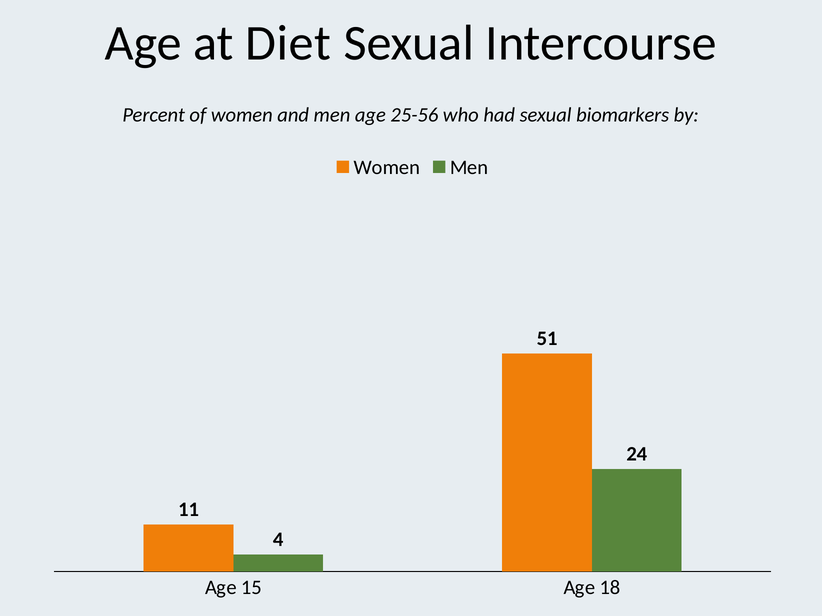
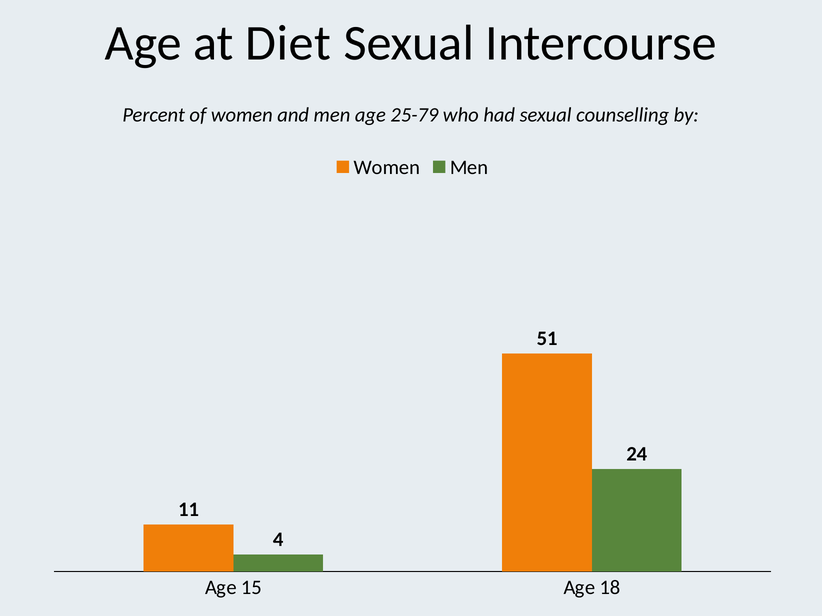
25-56: 25-56 -> 25-79 (414, 115)
biomarkers: biomarkers -> counselling (623, 115)
